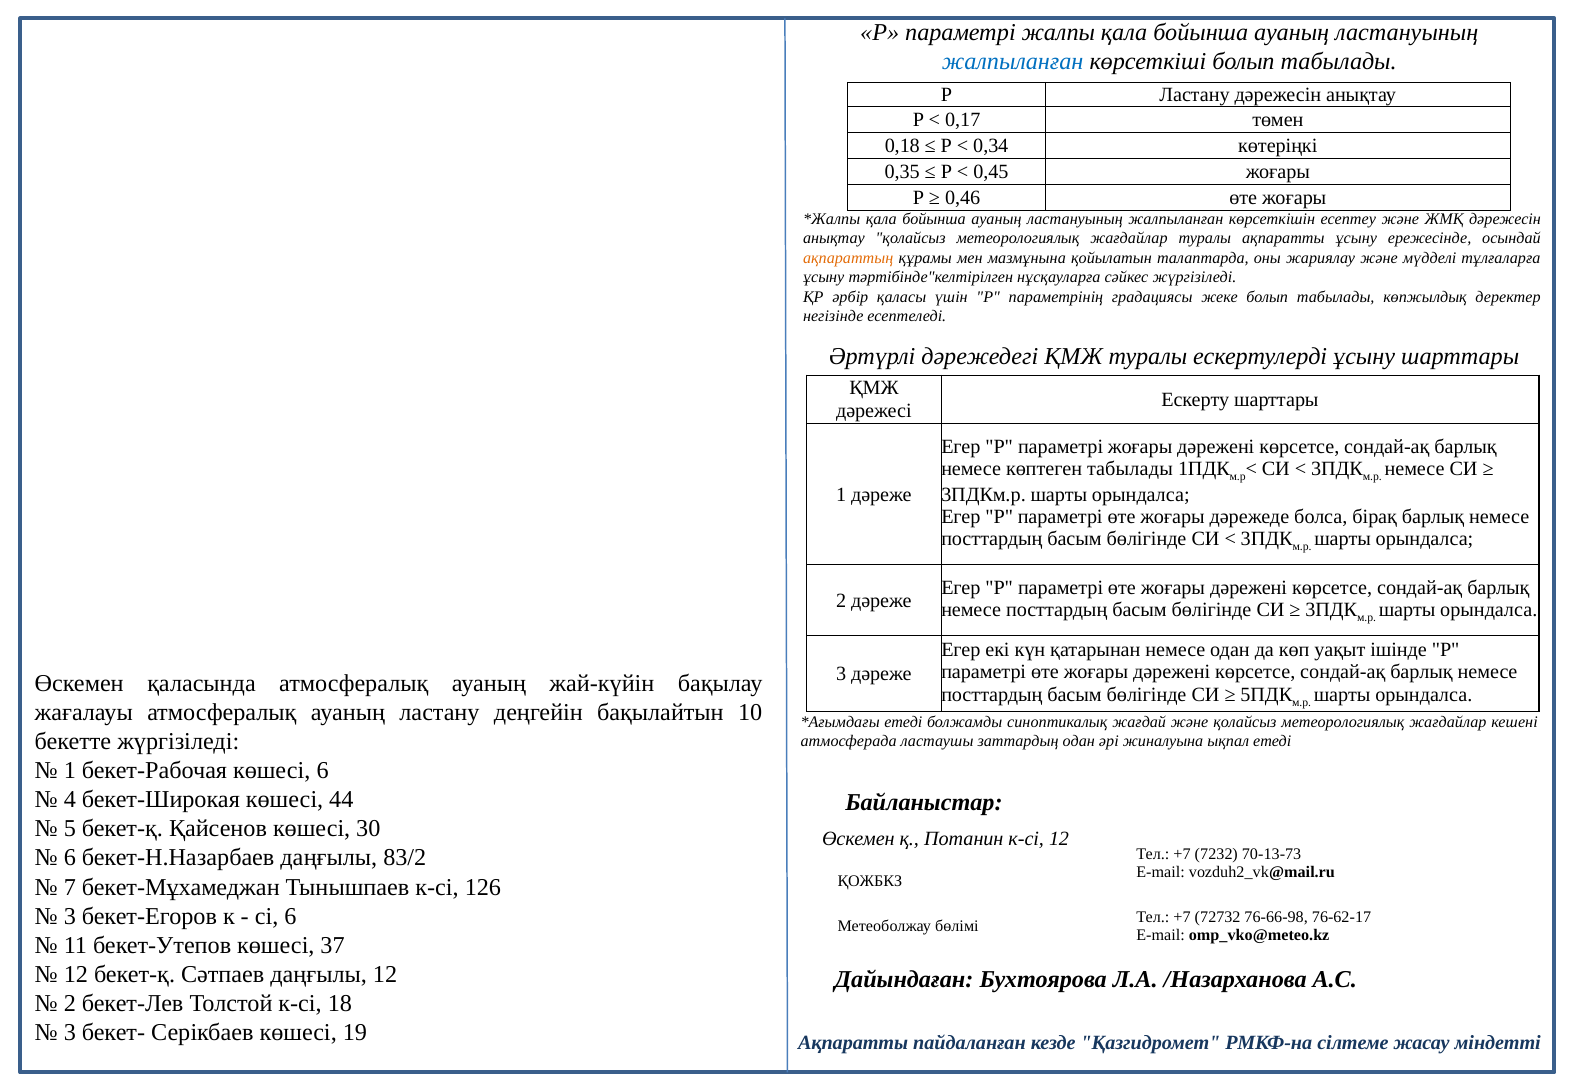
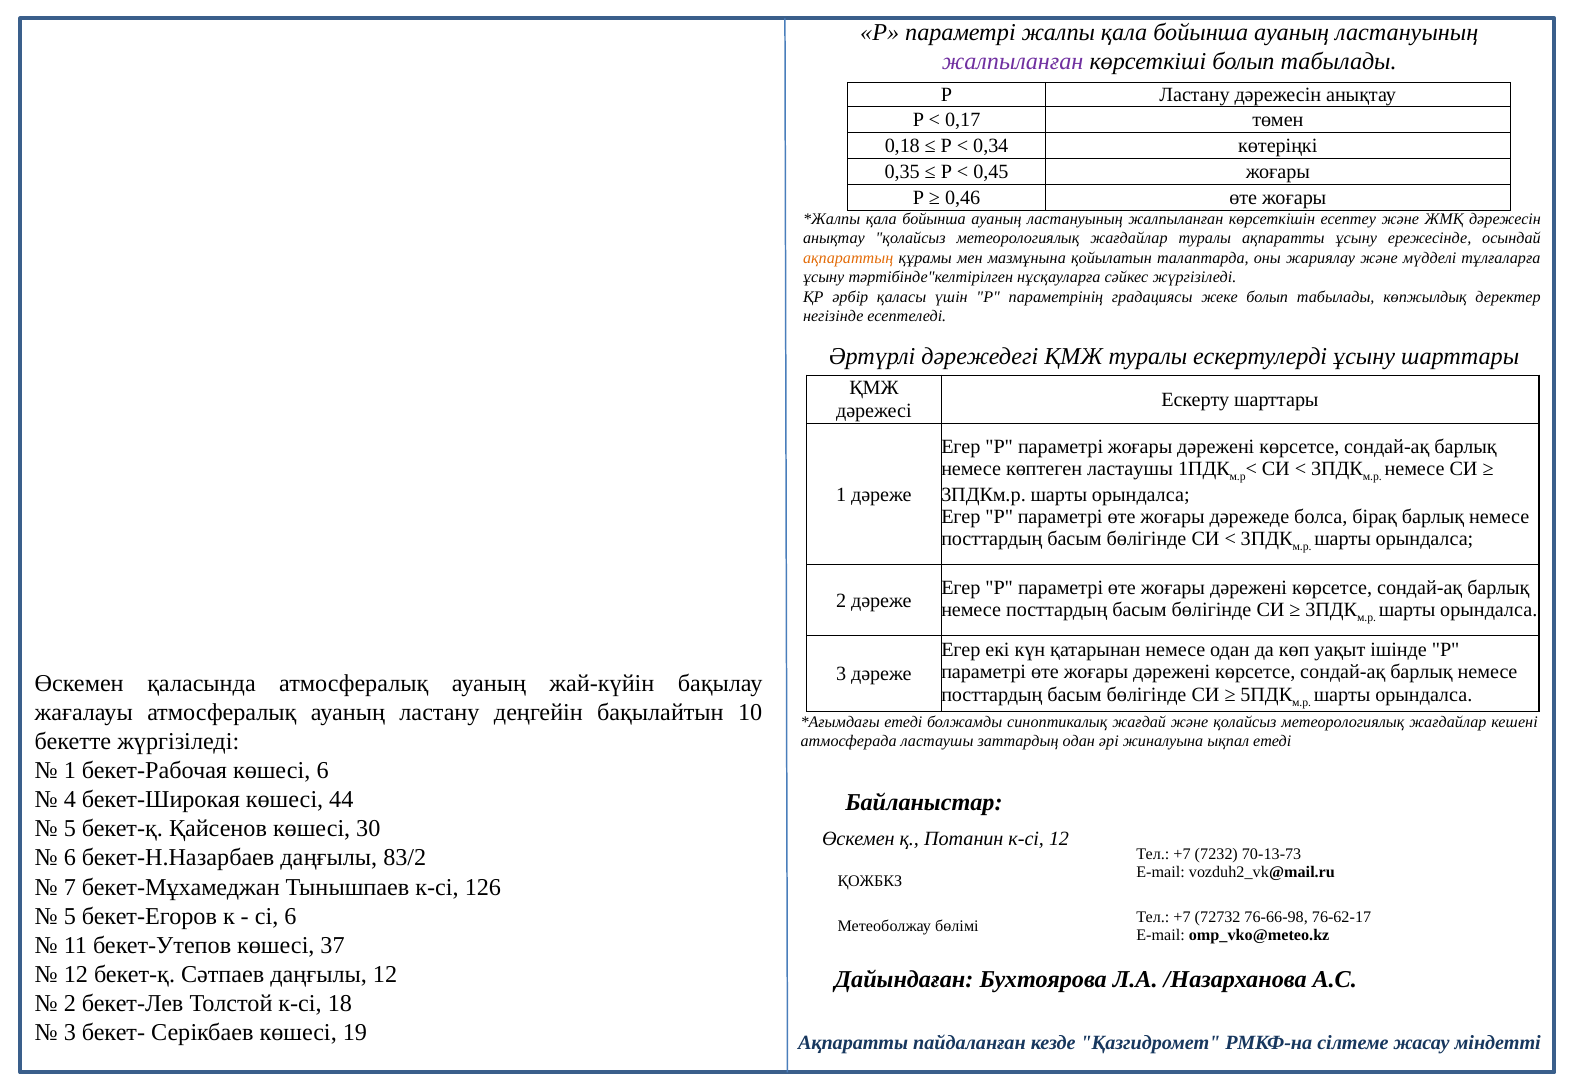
жалпыланған colour: blue -> purple (1013, 62)
көптеген табылады: табылады -> ластаушы (1130, 469)
3: 3 -> 5 (70, 916)
